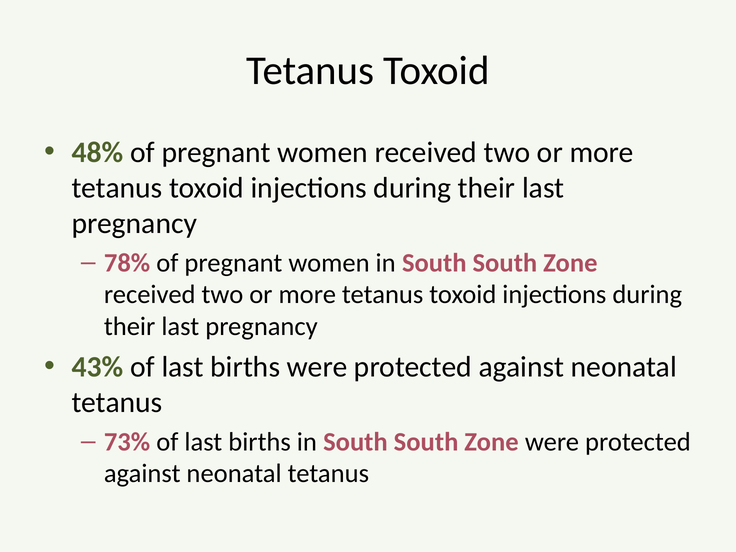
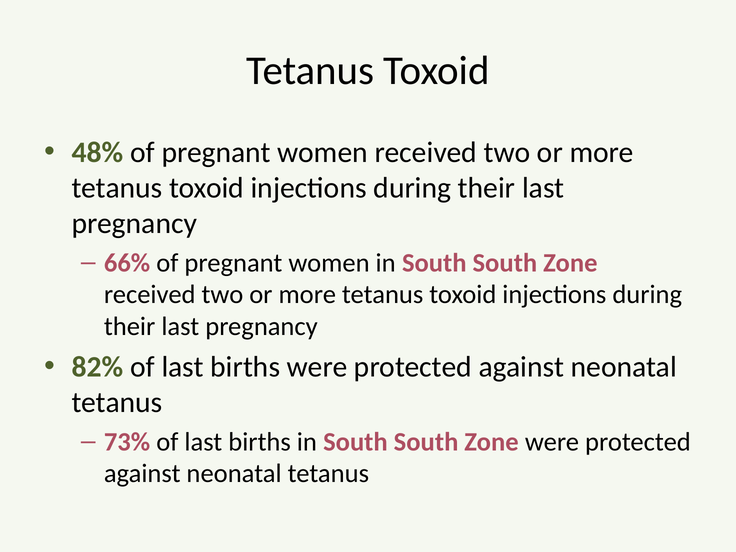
78%: 78% -> 66% (127, 263)
43%: 43% -> 82% (98, 367)
